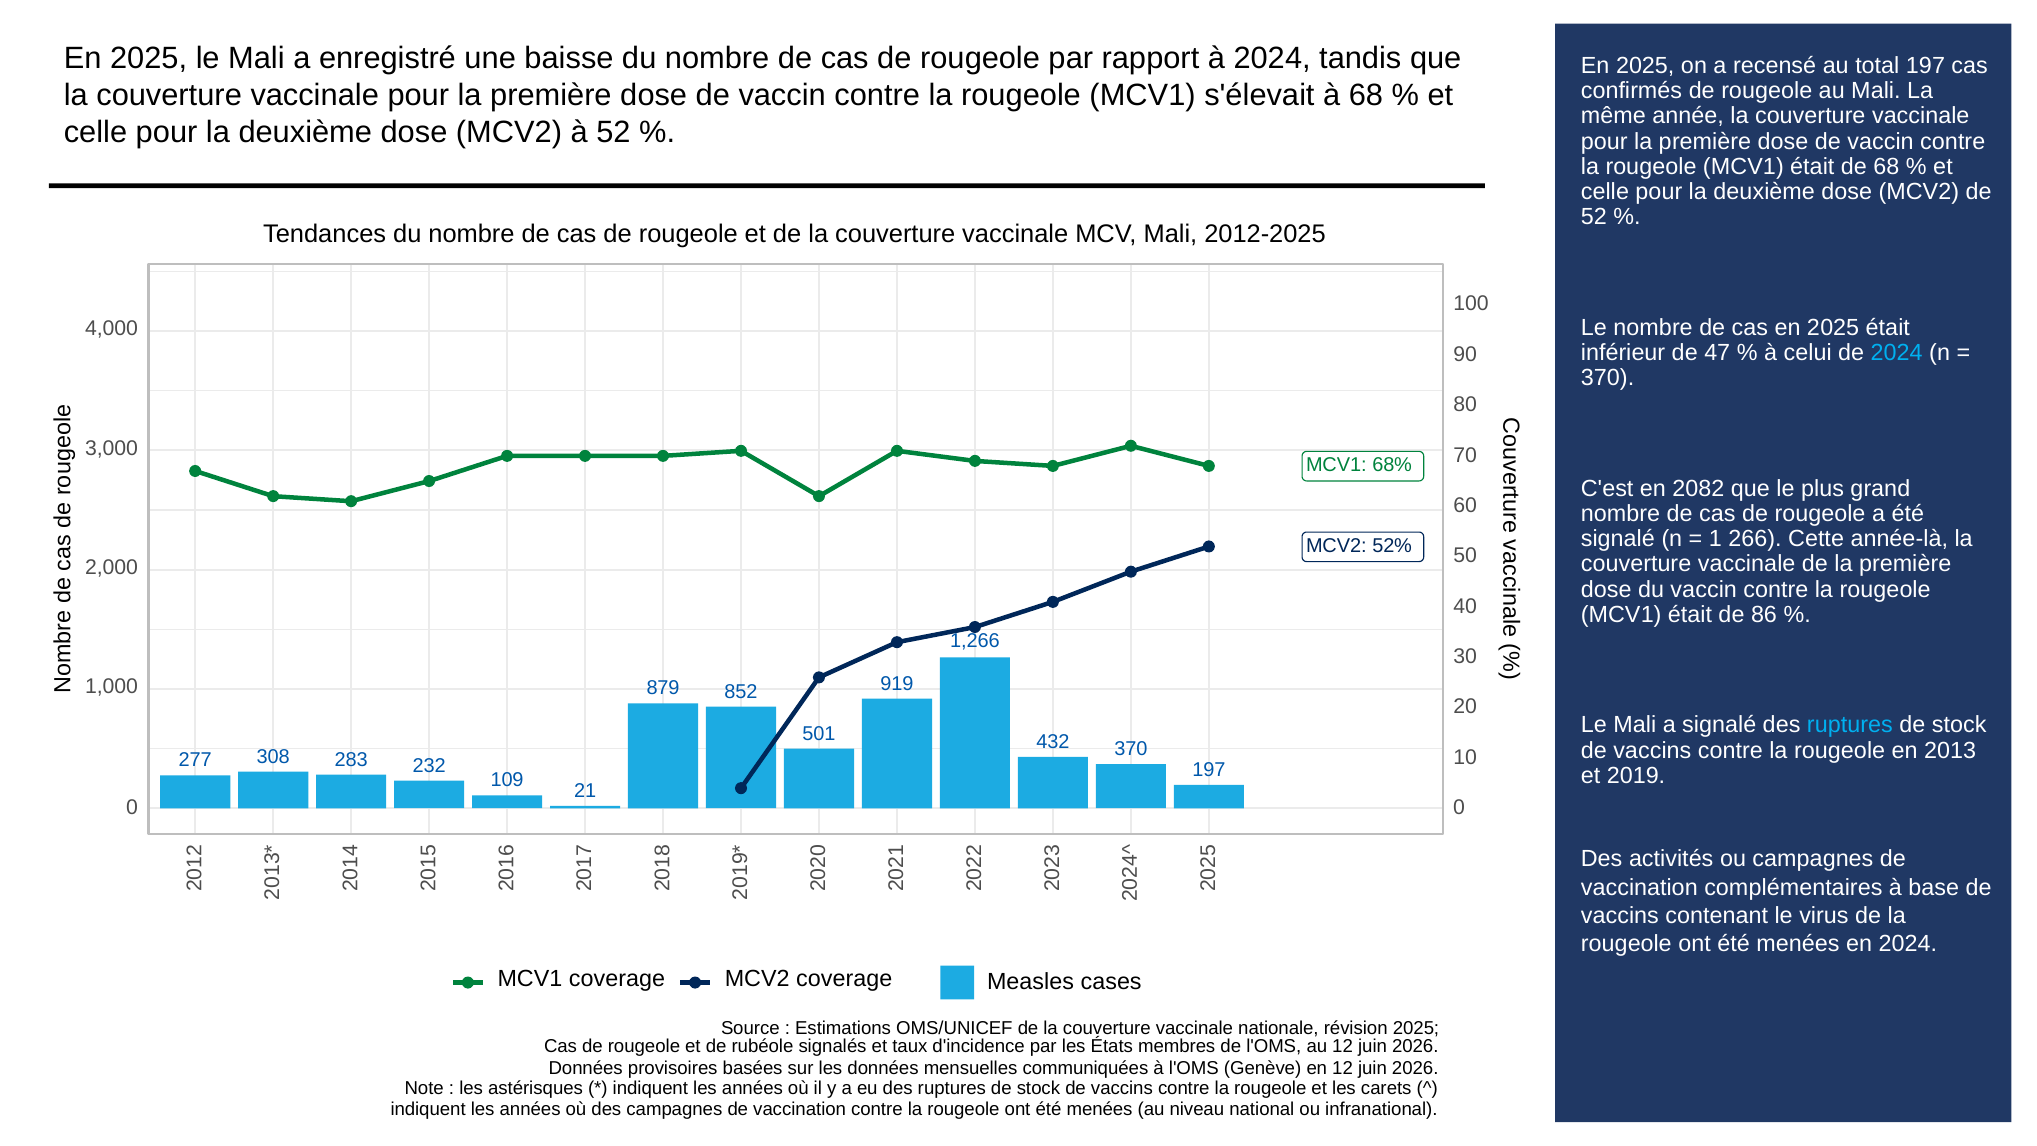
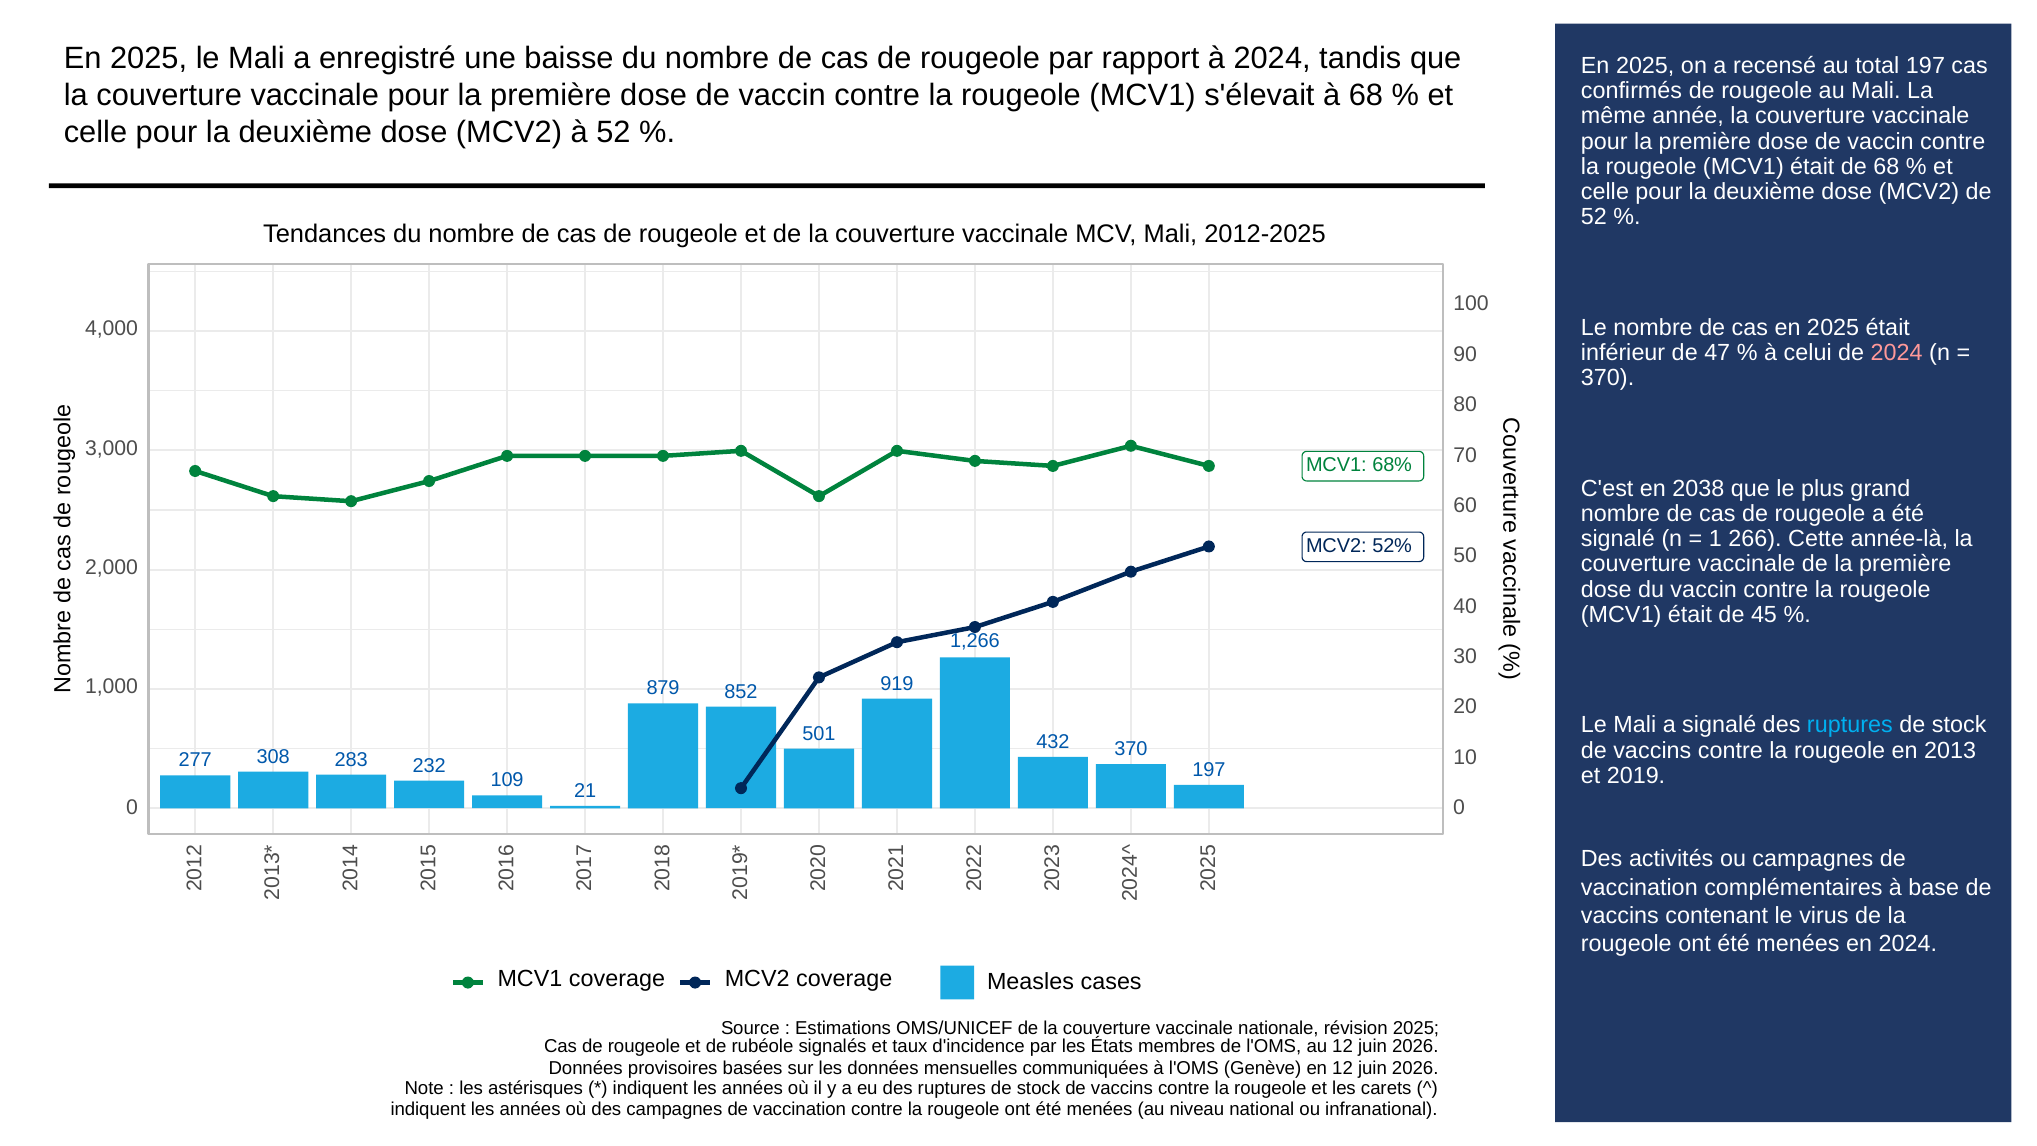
2024 colour: light blue -> pink (1897, 353)
2082: 2082 -> 2038 (1698, 489)
86: 86 -> 45 (1764, 615)
